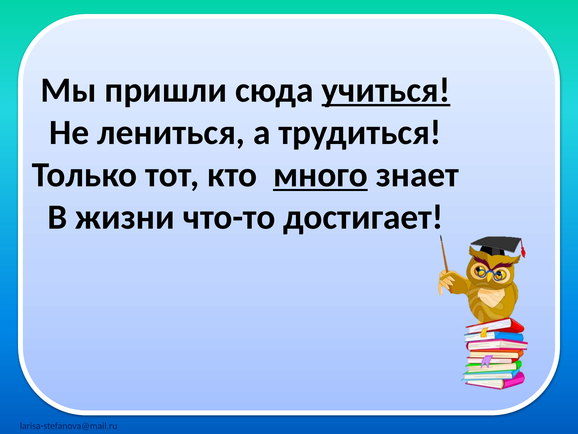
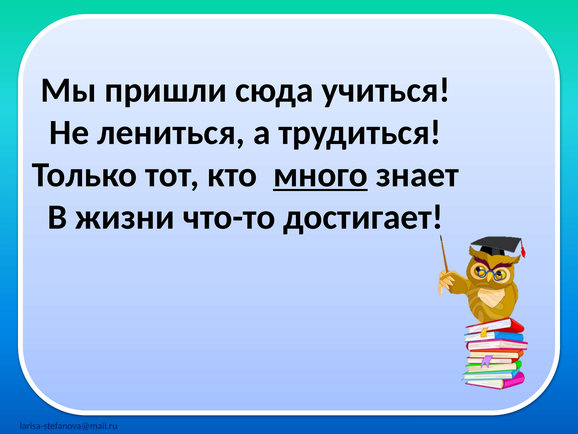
учиться underline: present -> none (386, 90)
